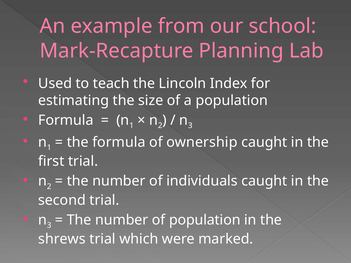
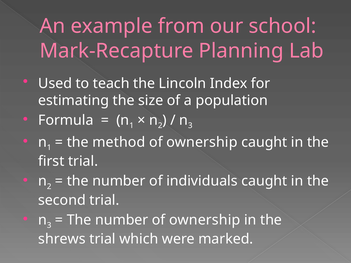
the formula: formula -> method (119, 142)
number of population: population -> ownership (205, 220)
